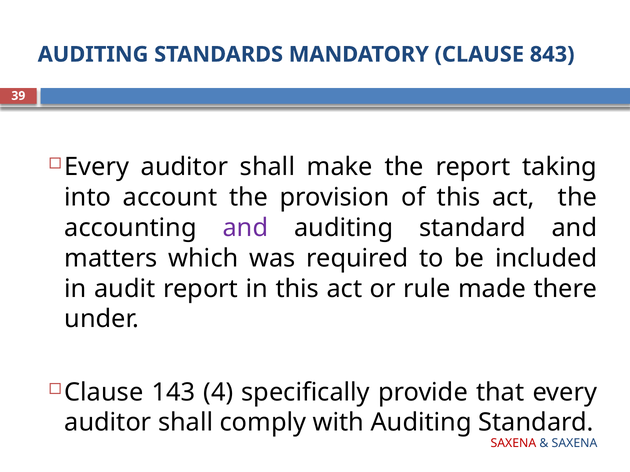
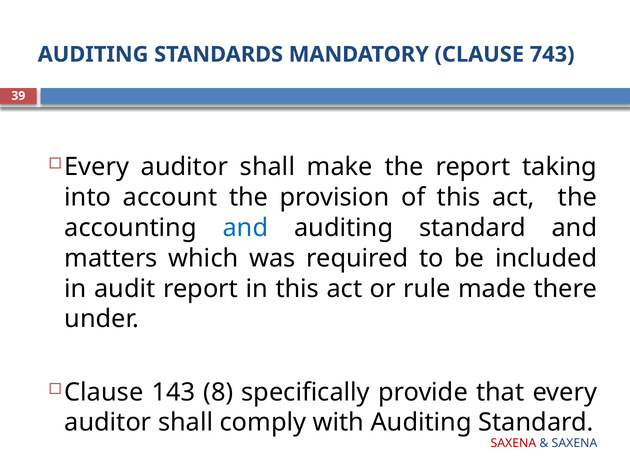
843: 843 -> 743 (552, 54)
and colour: purple -> blue (245, 228)
4: 4 -> 8 (218, 393)
